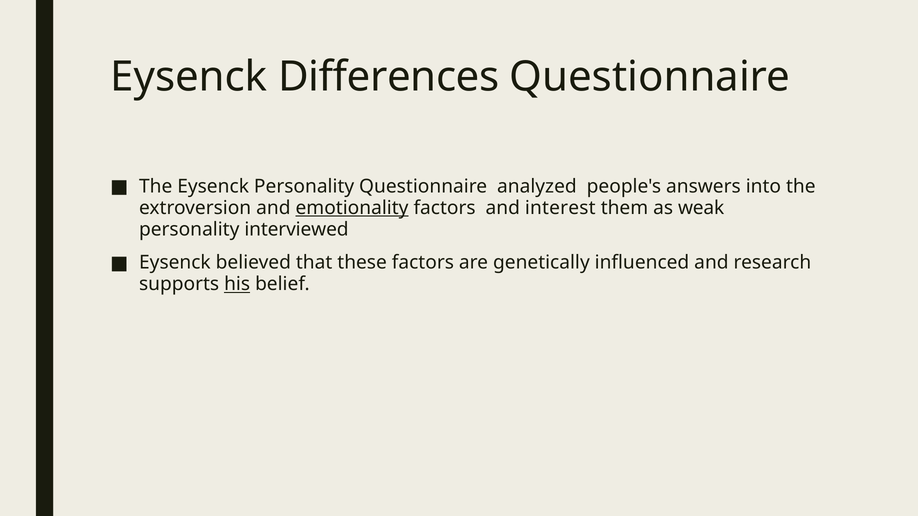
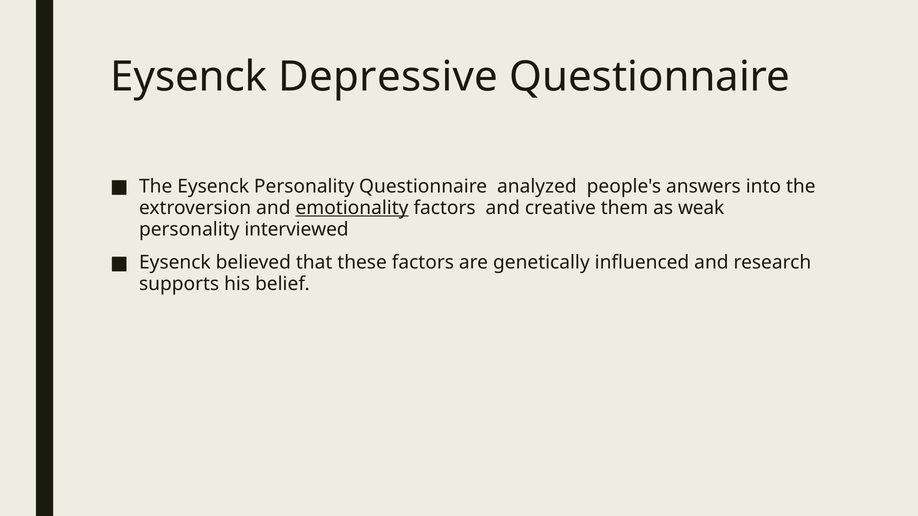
Differences: Differences -> Depressive (388, 77)
interest: interest -> creative (560, 208)
his underline: present -> none (237, 284)
